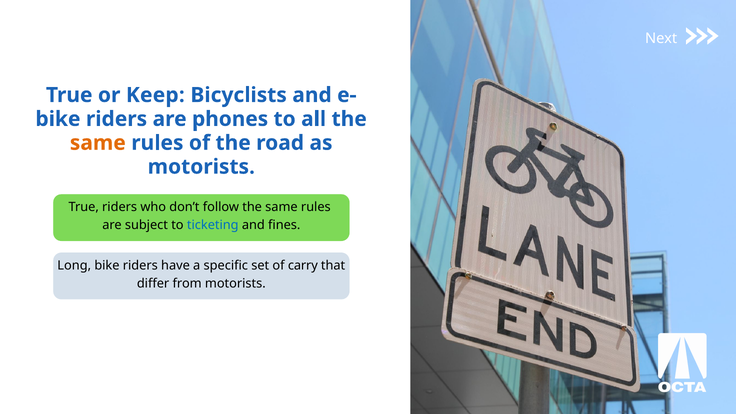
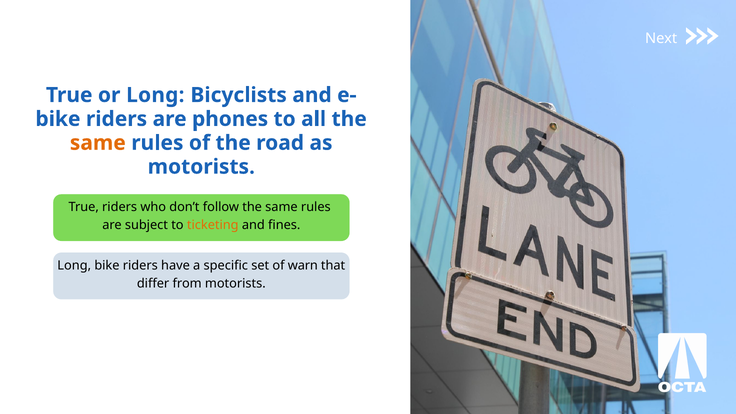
or Keep: Keep -> Long (155, 95)
ticketing colour: blue -> orange (213, 225)
carry: carry -> warn (303, 266)
